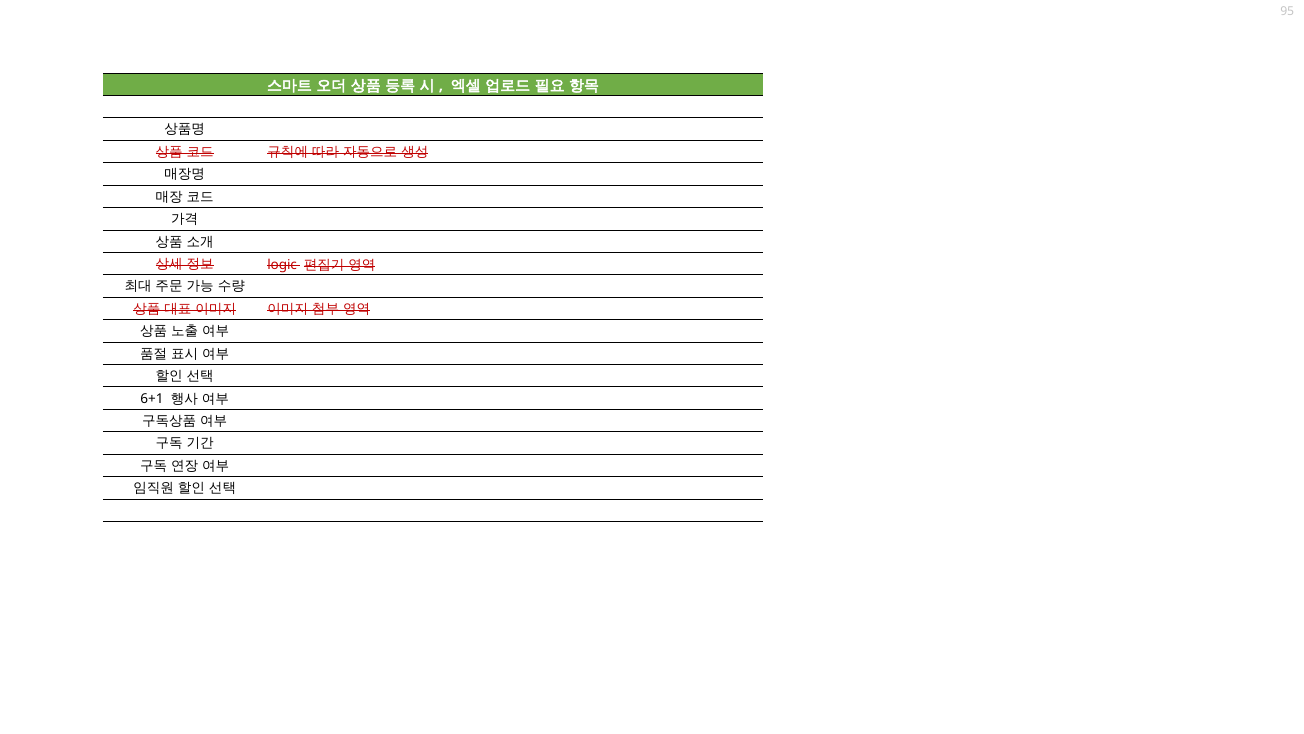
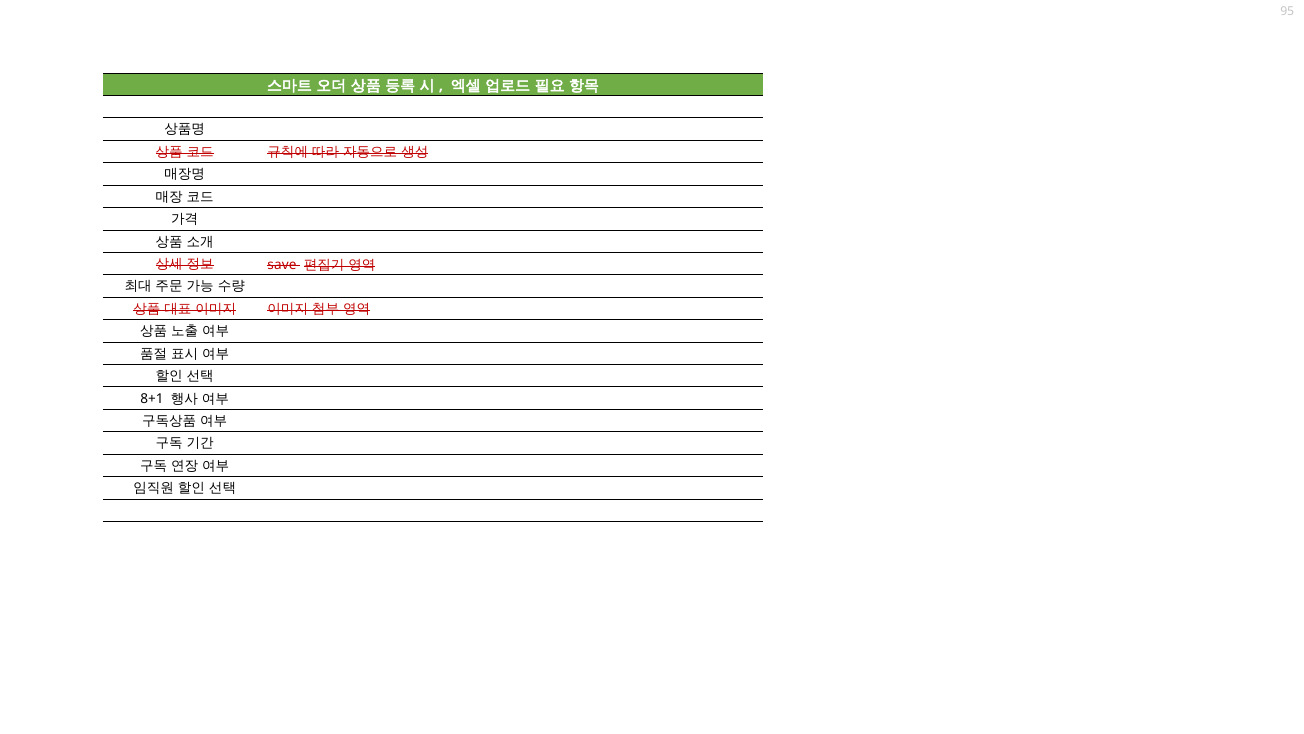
logic: logic -> save (282, 265)
6+1: 6+1 -> 8+1 (152, 399)
